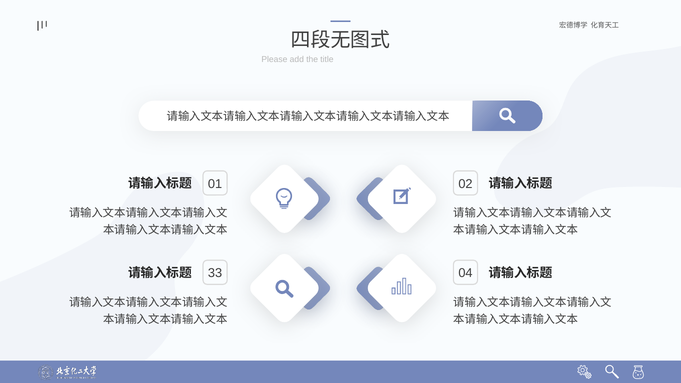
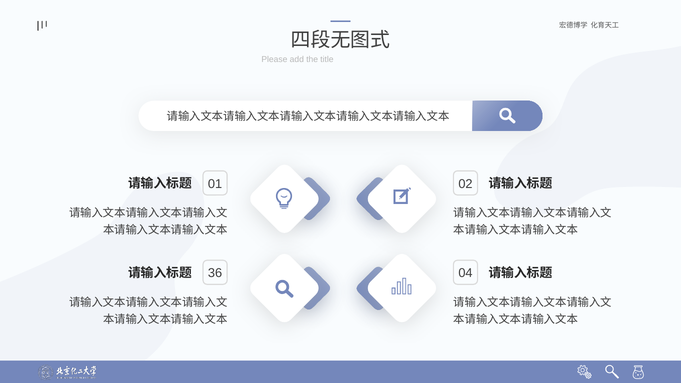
33: 33 -> 36 (215, 273)
